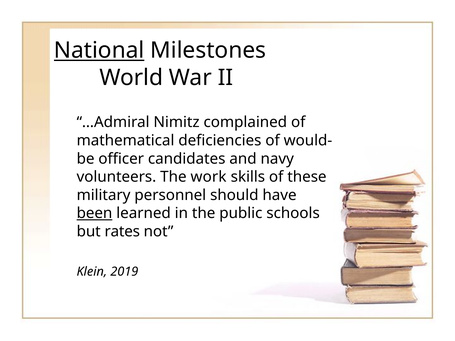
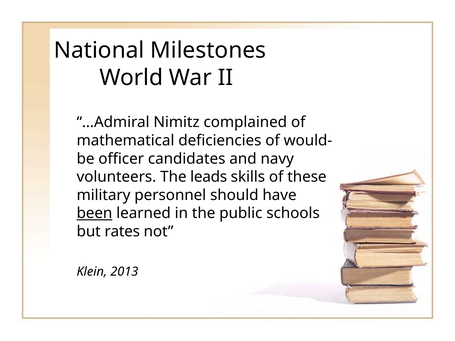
National underline: present -> none (99, 50)
work: work -> leads (209, 177)
2019: 2019 -> 2013 (124, 272)
